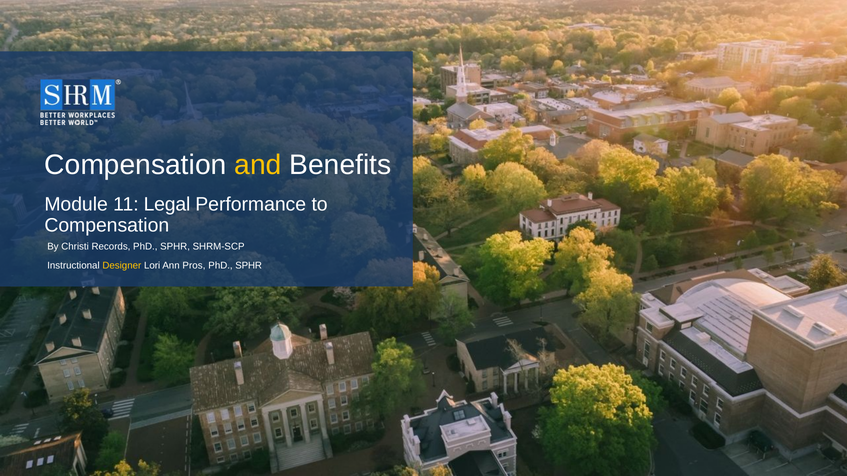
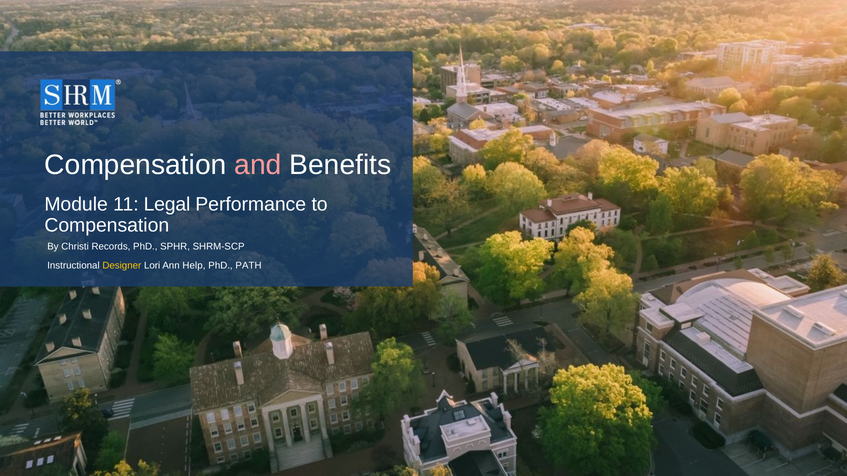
and colour: yellow -> pink (258, 165)
Pros: Pros -> Help (194, 266)
SPHR: SPHR -> PATH (249, 266)
